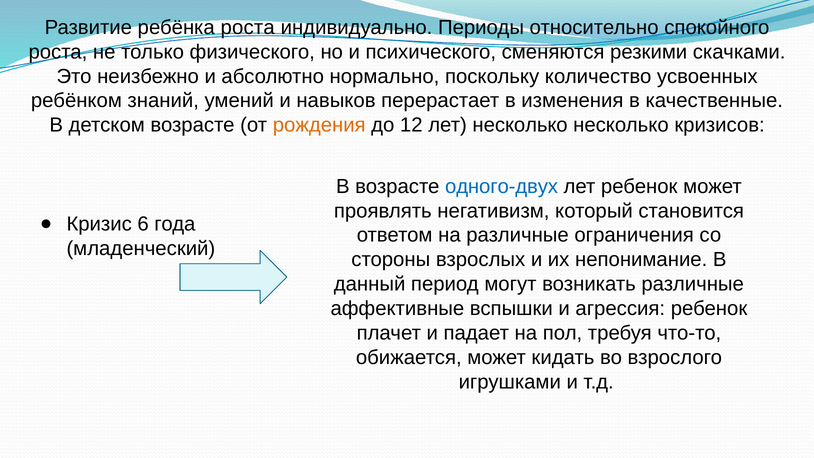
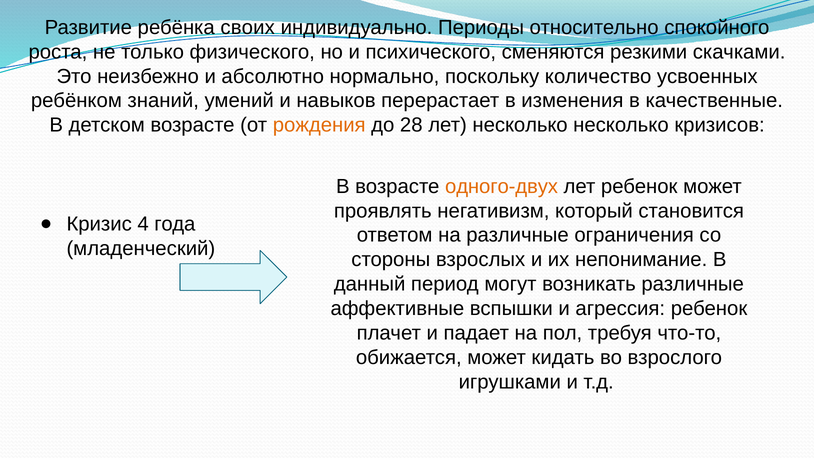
ребёнка роста: роста -> своих (248, 27)
12: 12 -> 28 (411, 125)
одного-двух colour: blue -> orange (502, 186)
6: 6 -> 4 (143, 224)
